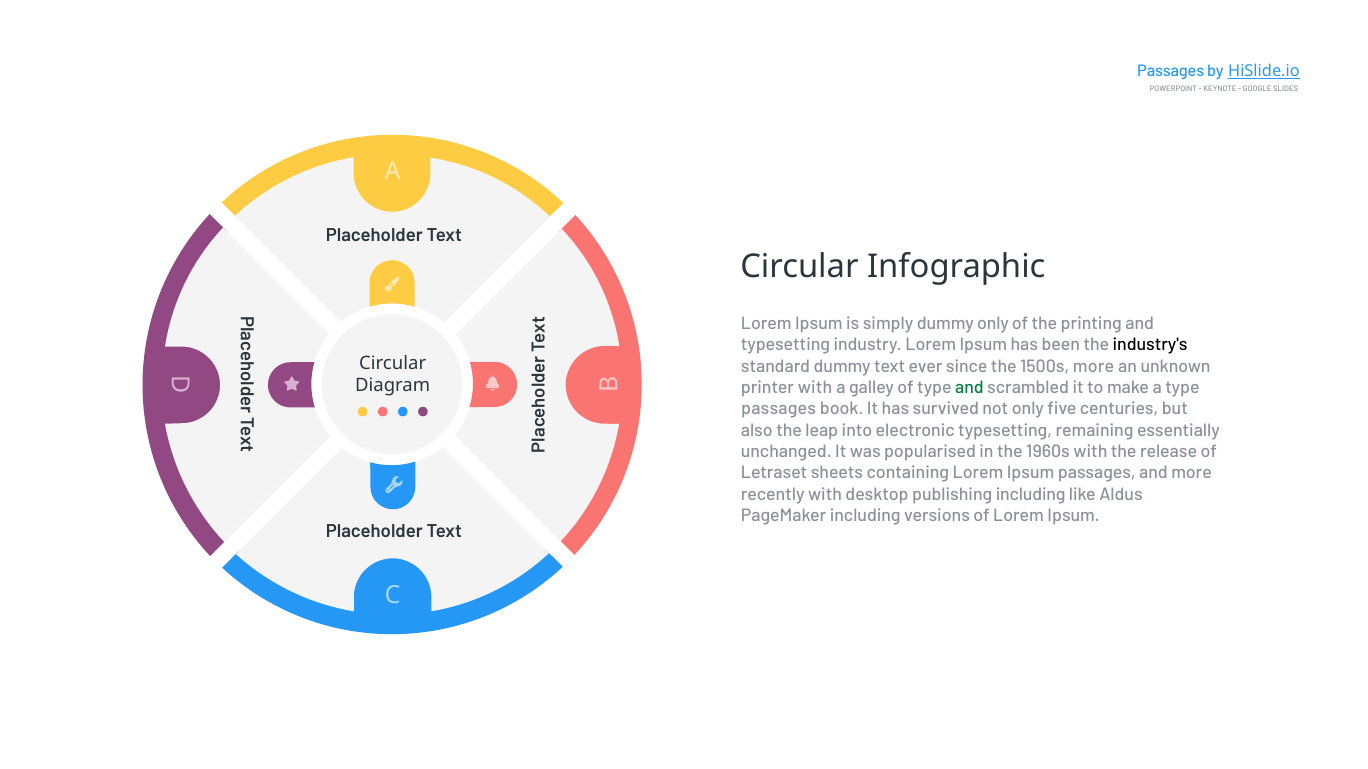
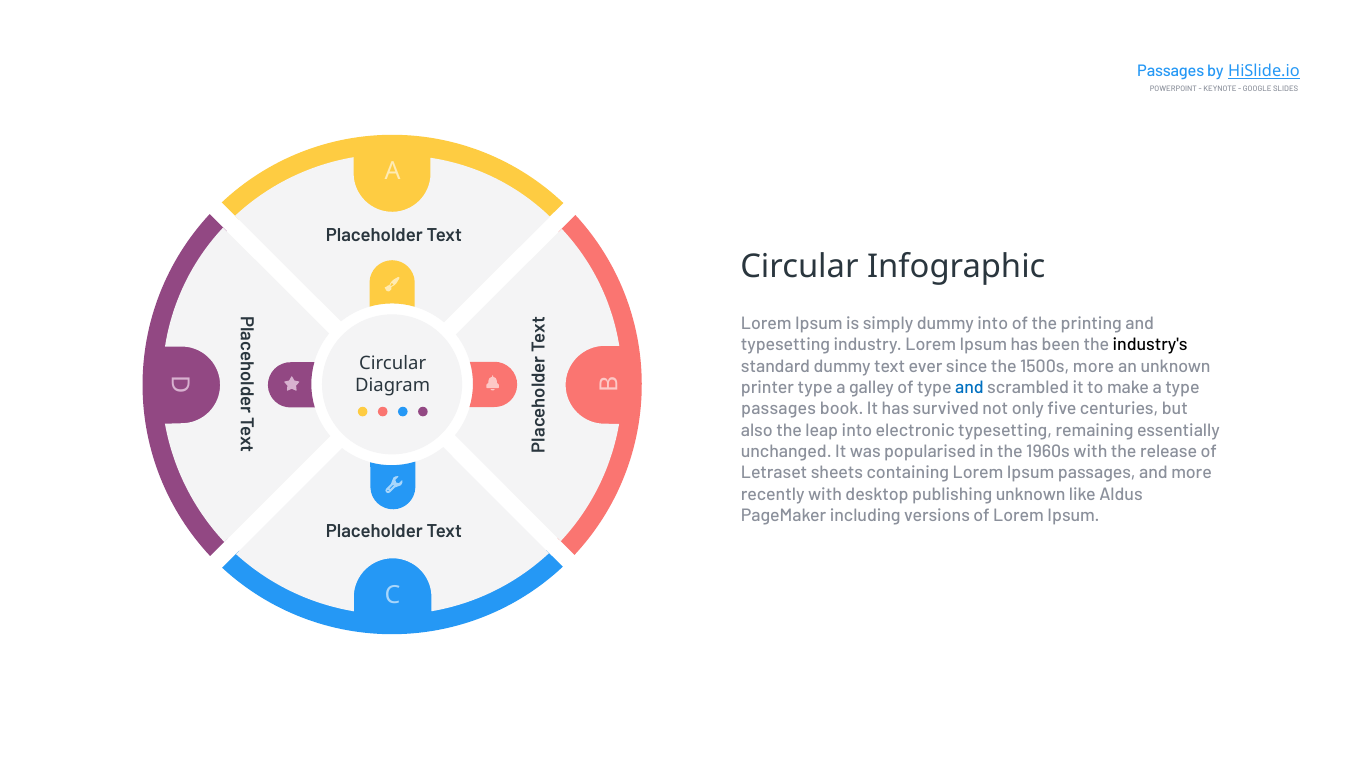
dummy only: only -> into (993, 324)
printer with: with -> type (815, 388)
and colour: green -> blue (969, 388)
publishing including: including -> unknown (1031, 495)
